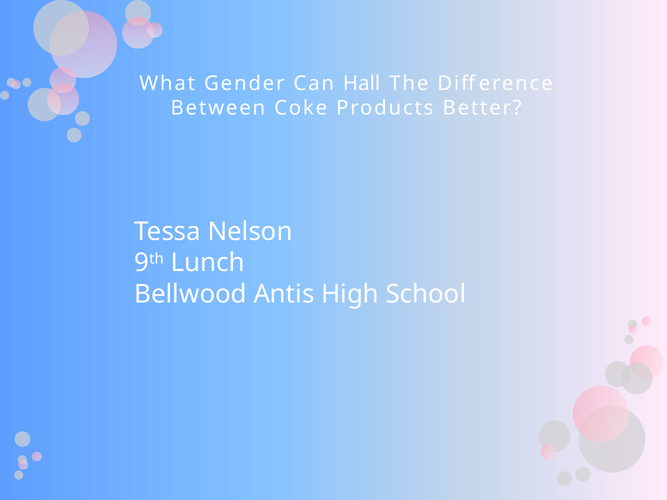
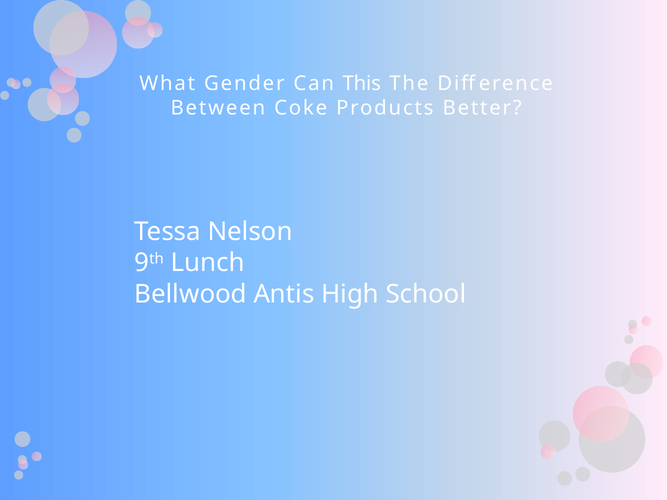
Hall: Hall -> This (362, 84)
